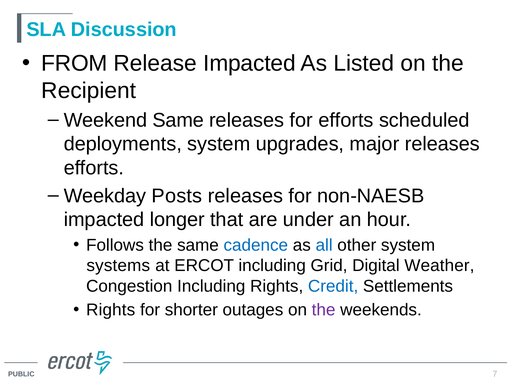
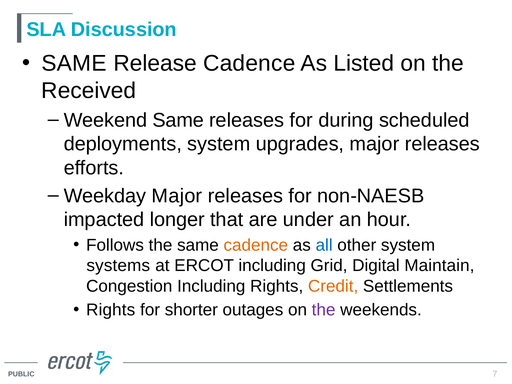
FROM: FROM -> SAME (74, 63)
Release Impacted: Impacted -> Cadence (249, 63)
Recipient: Recipient -> Received (89, 91)
for efforts: efforts -> during (346, 120)
Weekday Posts: Posts -> Major (177, 196)
cadence colour: blue -> orange (256, 245)
Weather: Weather -> Maintain (439, 266)
Credit colour: blue -> orange (333, 286)
